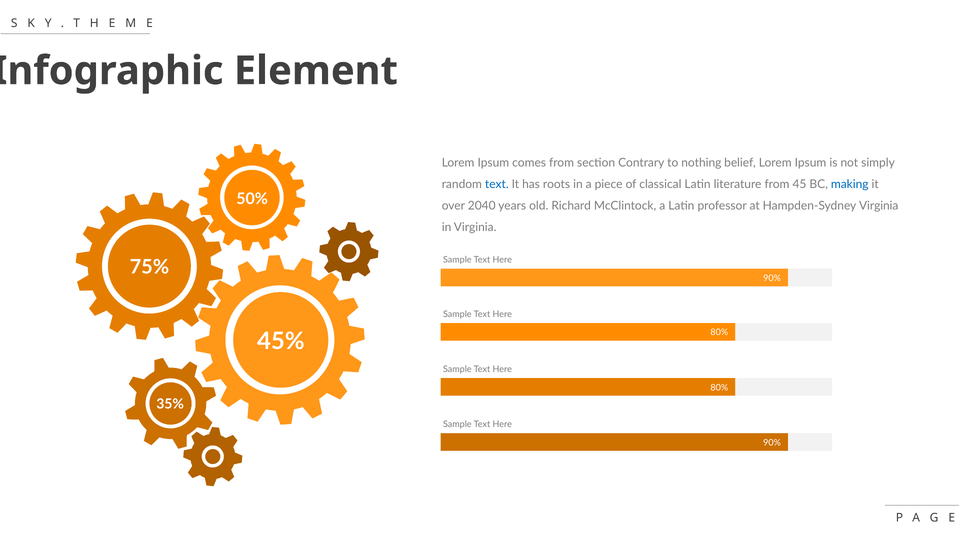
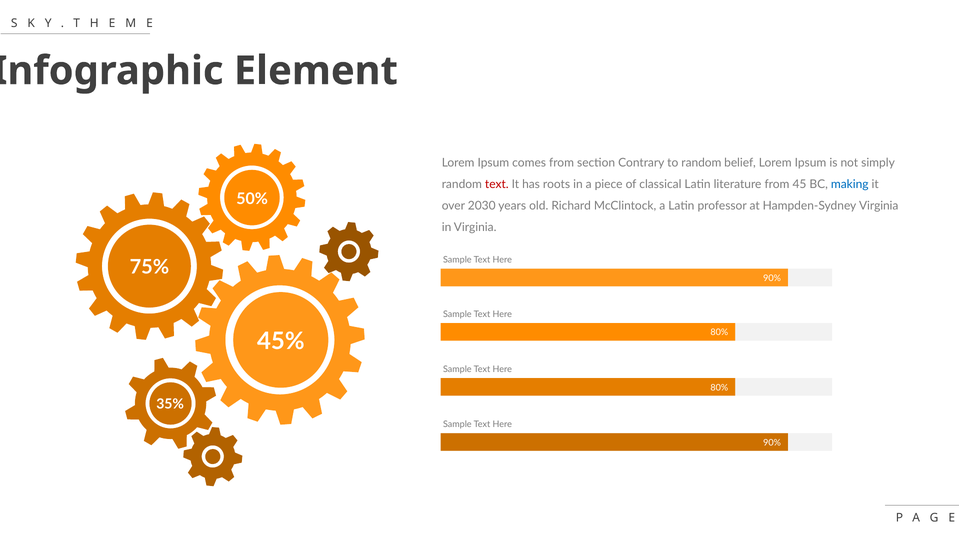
to nothing: nothing -> random (701, 162)
text colour: blue -> red (497, 184)
2040: 2040 -> 2030 (482, 206)
